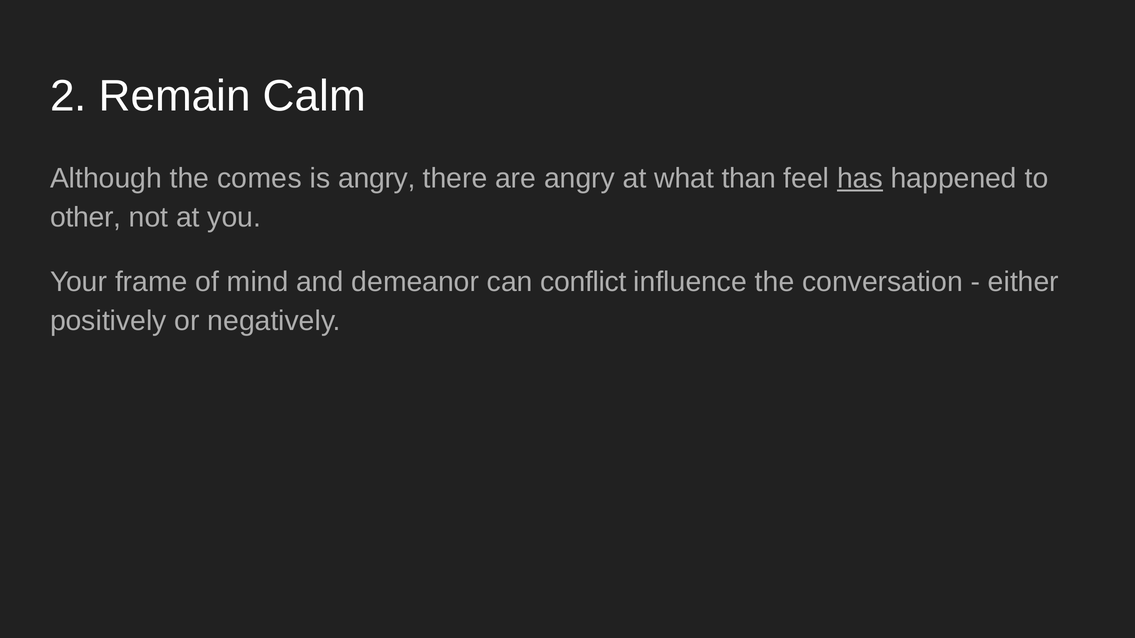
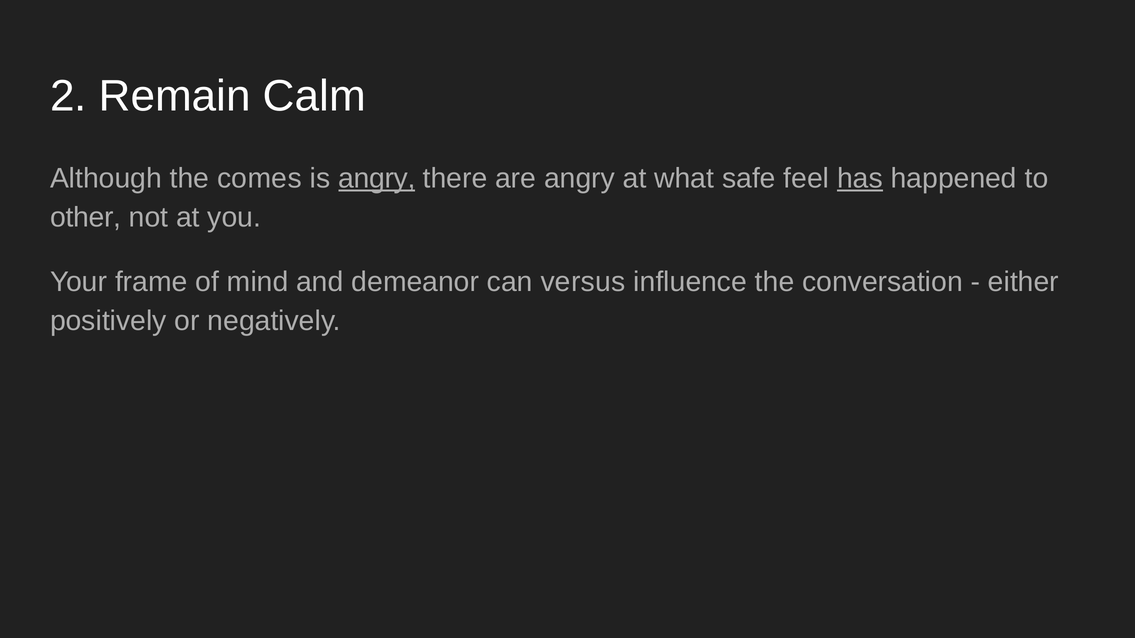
angry underline: none -> present (377, 178)
than: than -> safe (749, 178)
conflict: conflict -> versus (583, 282)
